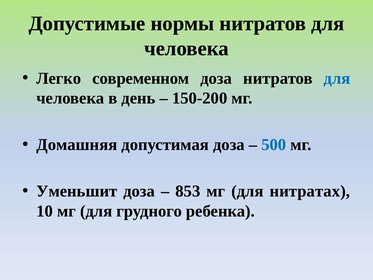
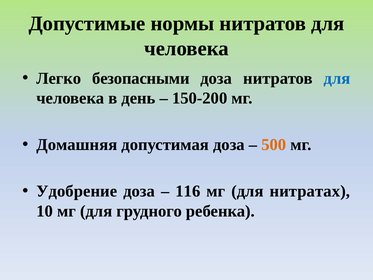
современном: современном -> безопасными (141, 78)
500 colour: blue -> orange (274, 145)
Уменьшит: Уменьшит -> Удобрение (77, 191)
853: 853 -> 116 (188, 191)
